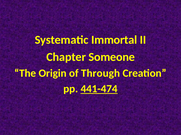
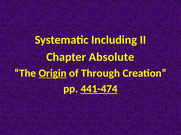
Immortal: Immortal -> Including (114, 40)
Someone: Someone -> Absolute (112, 57)
Origin underline: none -> present (53, 74)
